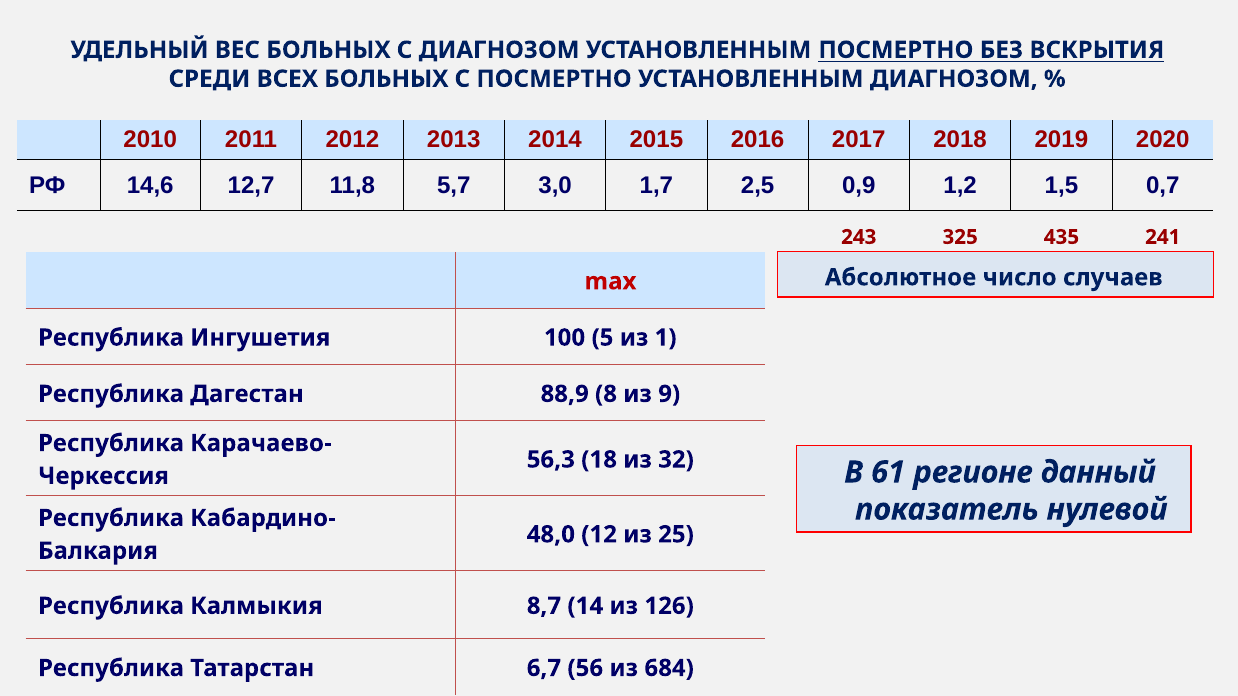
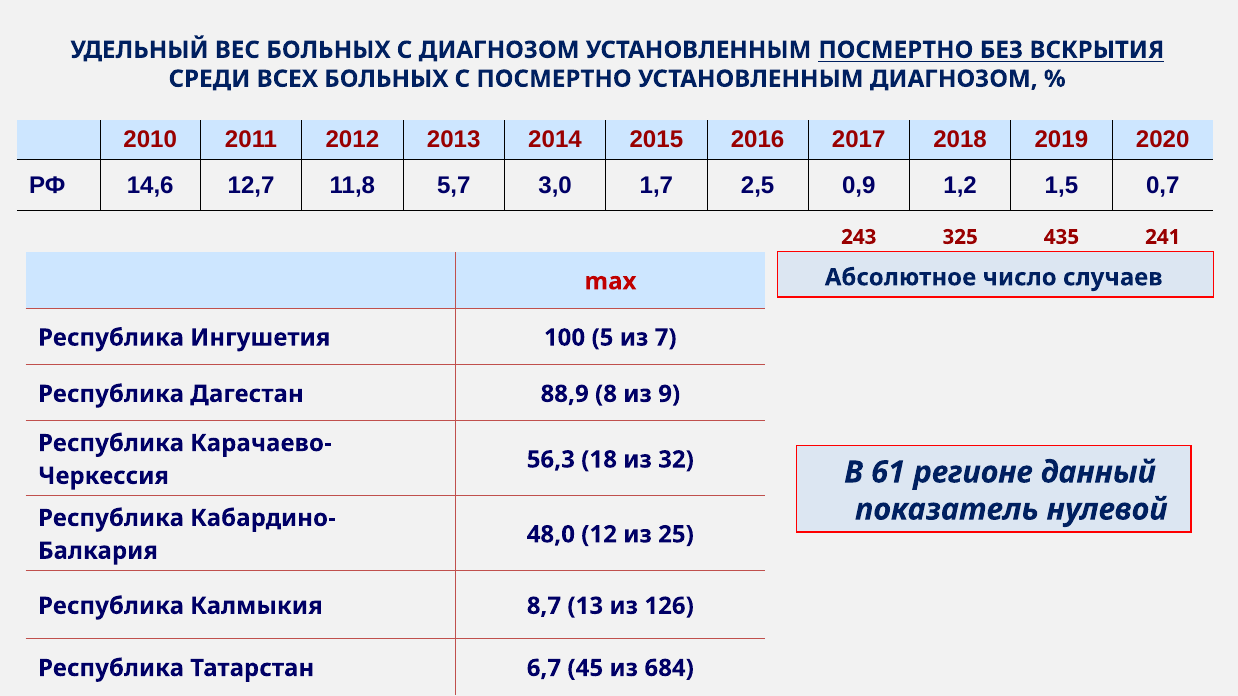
1: 1 -> 7 (666, 338)
14: 14 -> 13 (585, 606)
56: 56 -> 45 (585, 668)
